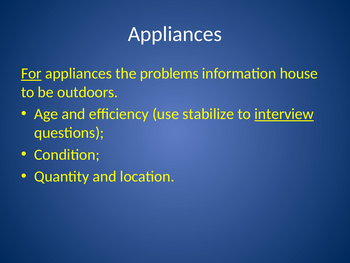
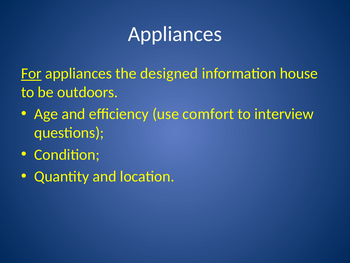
problems: problems -> designed (169, 73)
stabilize: stabilize -> comfort (208, 114)
interview underline: present -> none (284, 114)
